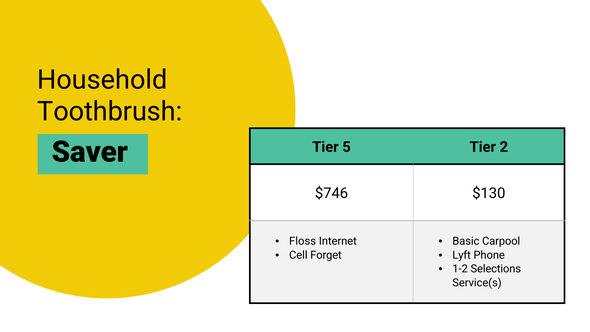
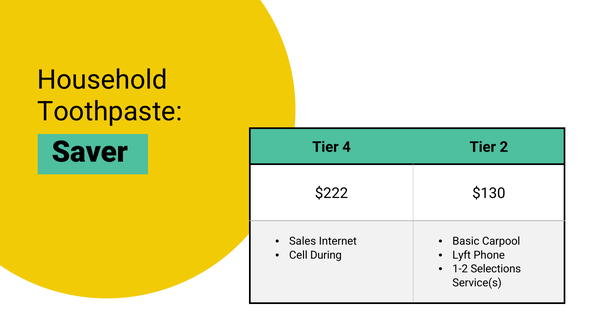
Toothbrush: Toothbrush -> Toothpaste (110, 111)
5: 5 -> 4 (347, 147)
$746: $746 -> $222 (332, 193)
Floss: Floss -> Sales (303, 241)
Forget: Forget -> During (326, 255)
